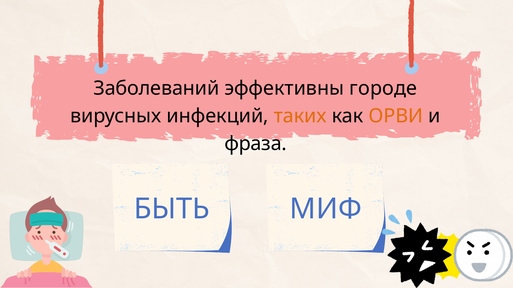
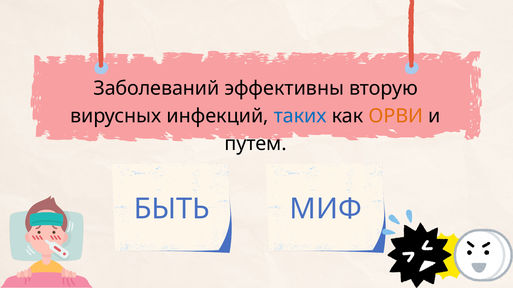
городе: городе -> вторую (383, 89)
таких colour: orange -> blue (300, 116)
фраза: фраза -> путем (256, 144)
